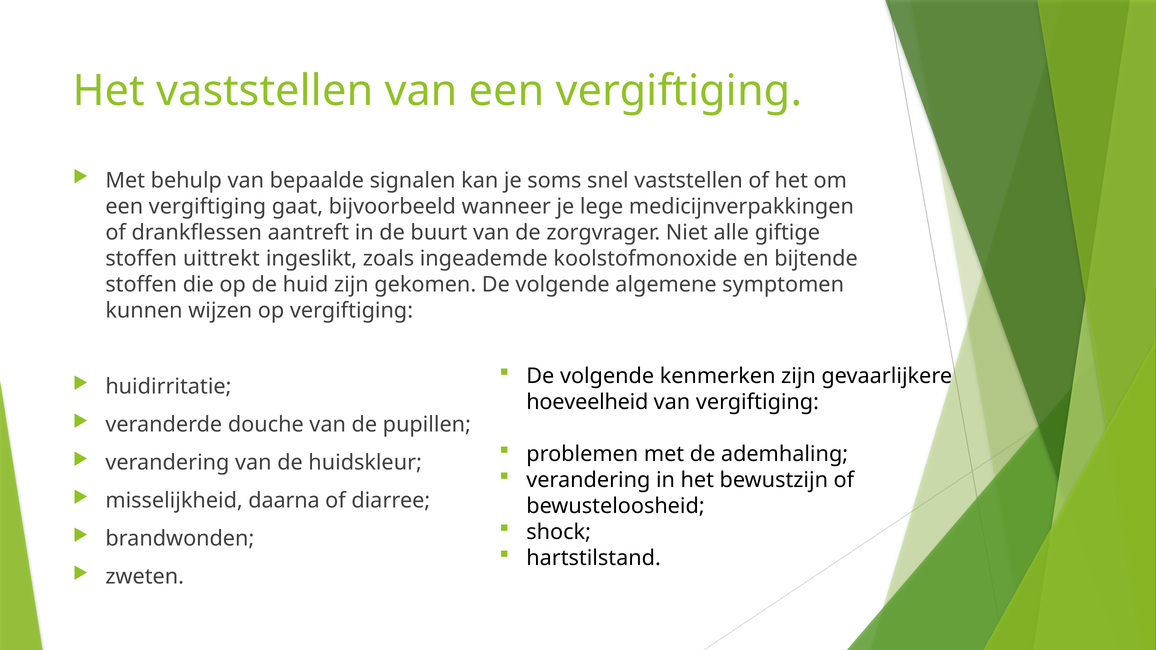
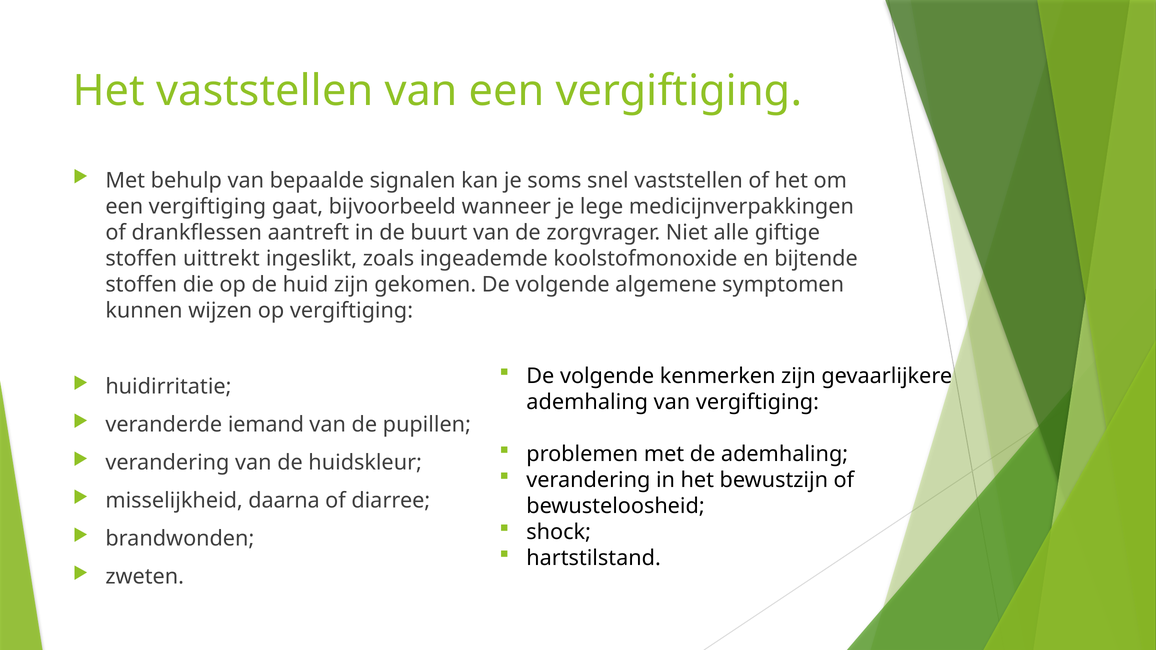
hoeveelheid: hoeveelheid -> ademhaling (587, 402)
douche: douche -> iemand (266, 425)
